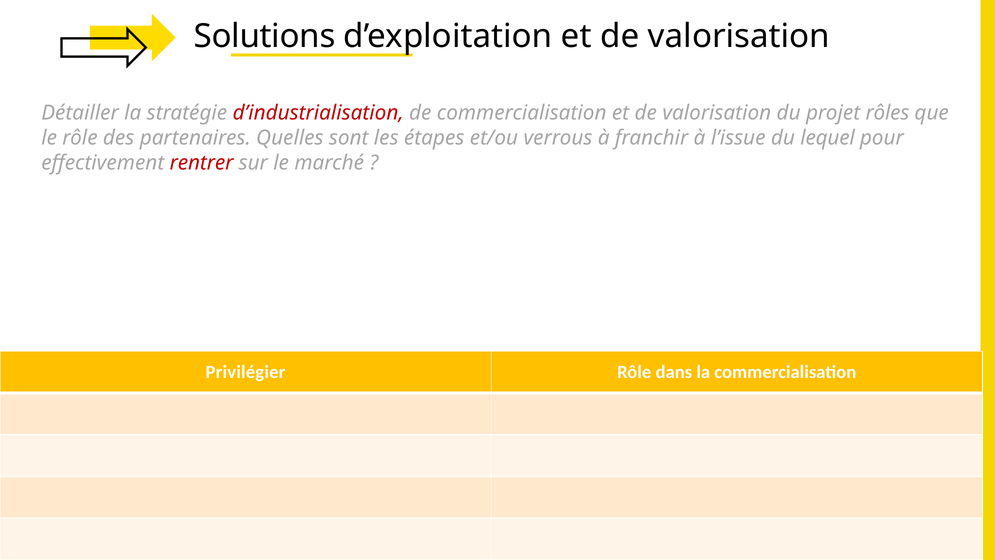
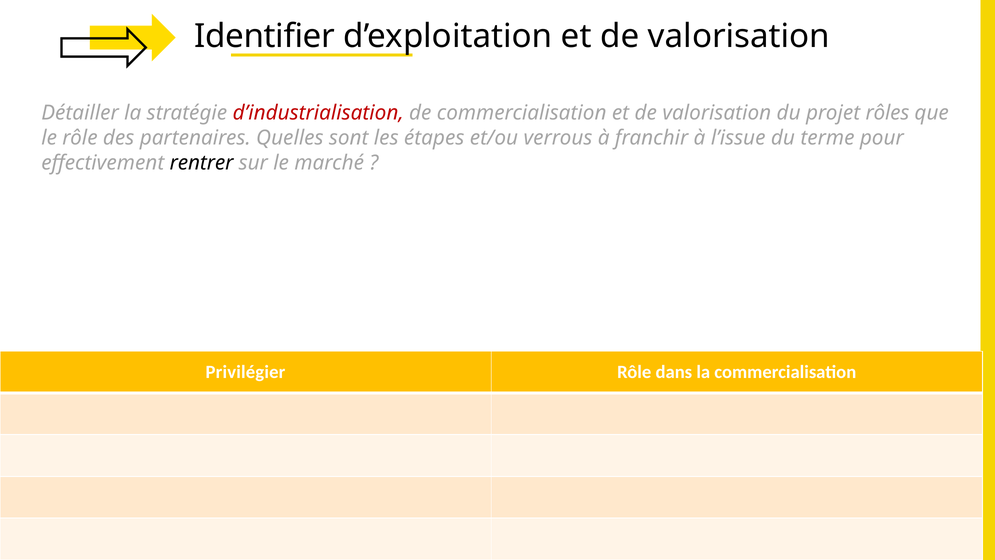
Solutions: Solutions -> Identifier (265, 36)
lequel: lequel -> terme (827, 138)
rentrer colour: red -> black (202, 163)
